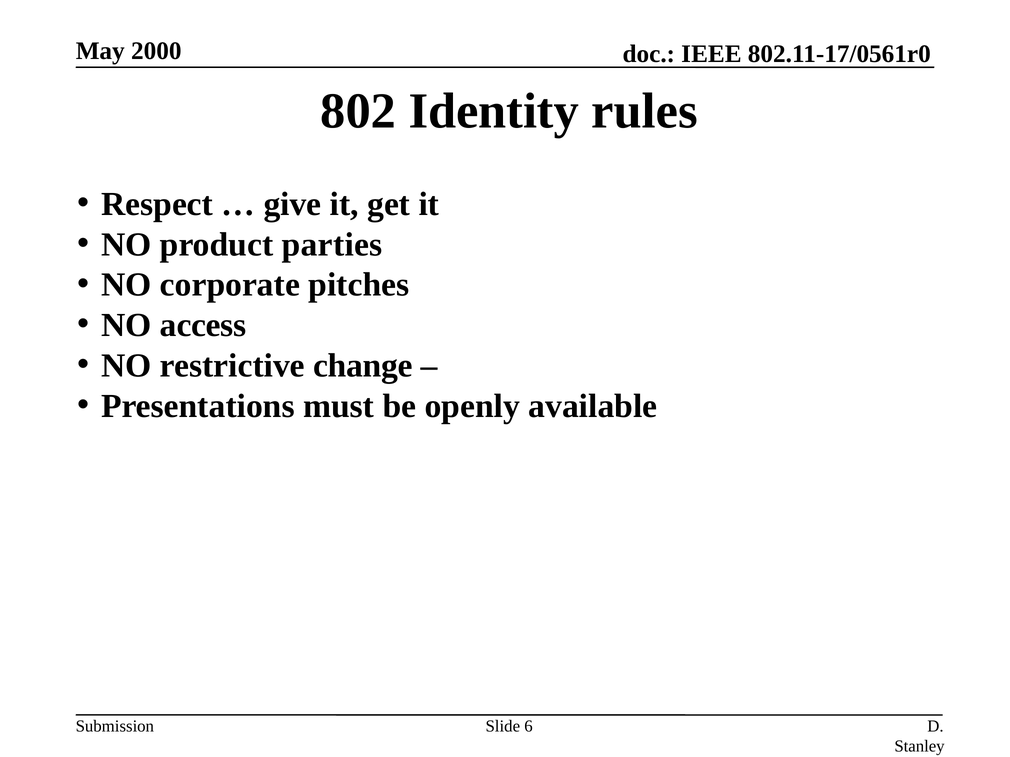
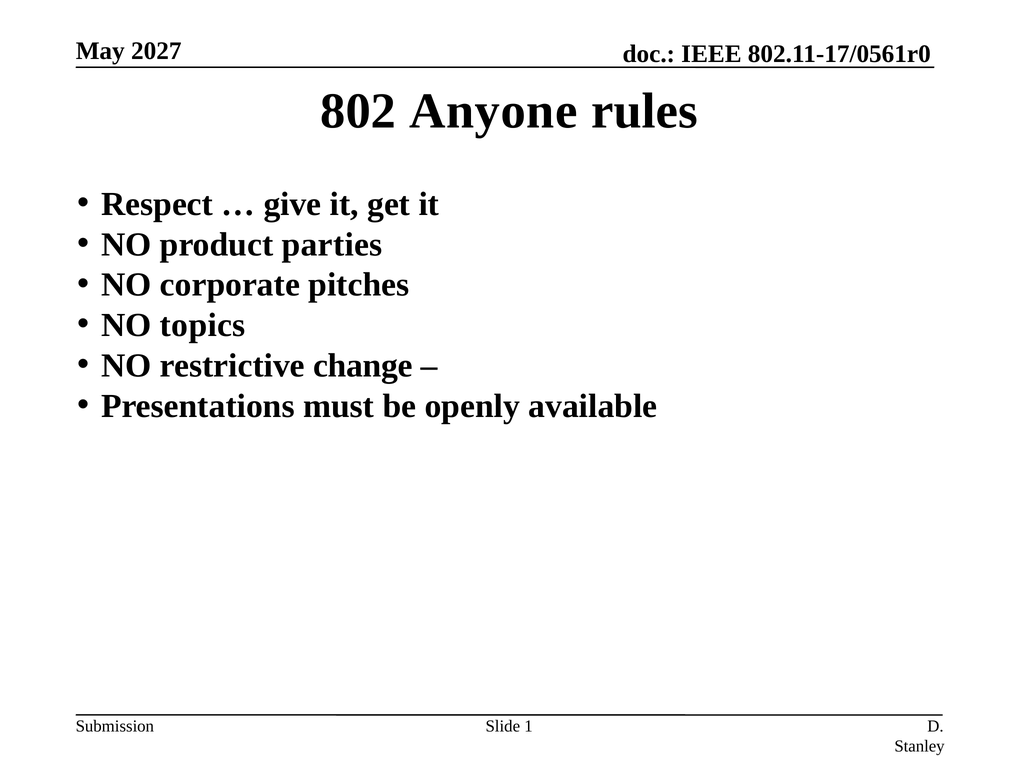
2000: 2000 -> 2027 (156, 51)
Identity: Identity -> Anyone (493, 111)
access: access -> topics (203, 325)
6: 6 -> 1 (529, 726)
